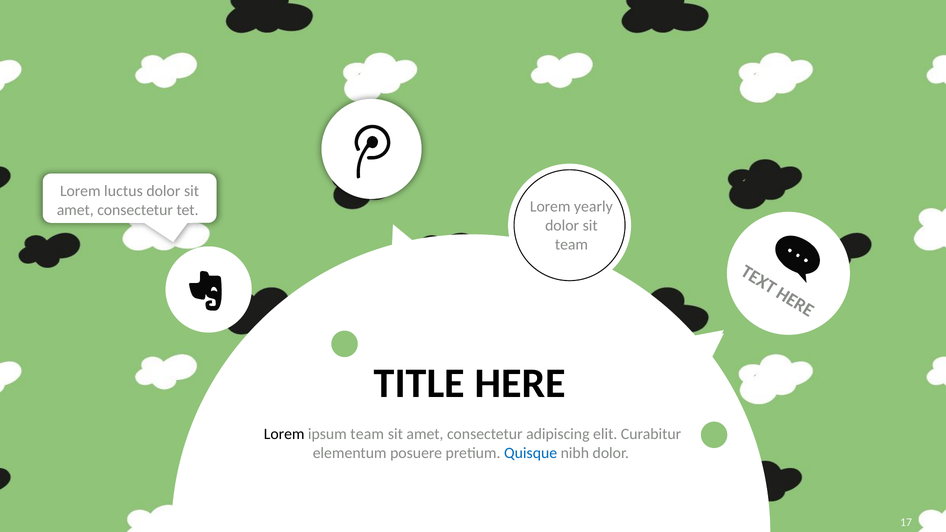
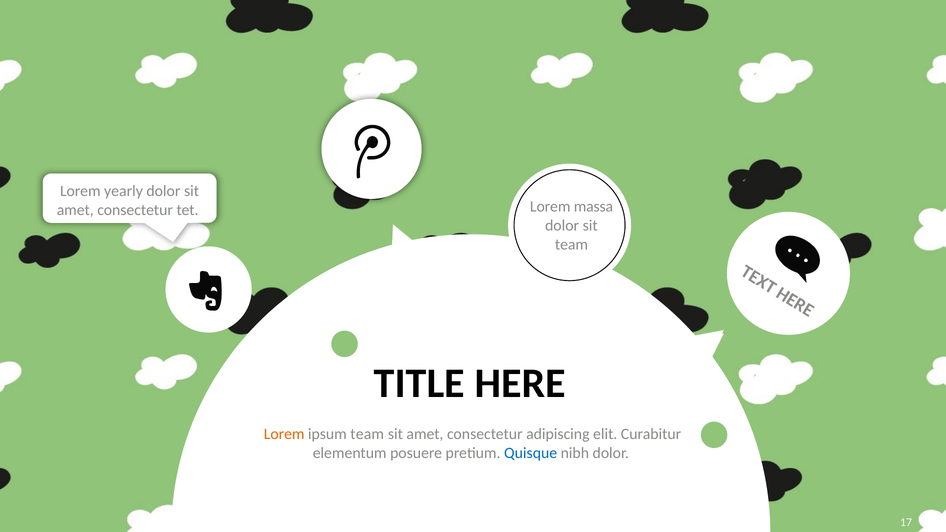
luctus: luctus -> yearly (123, 191)
yearly: yearly -> massa (593, 207)
Lorem colour: black -> orange (284, 434)
